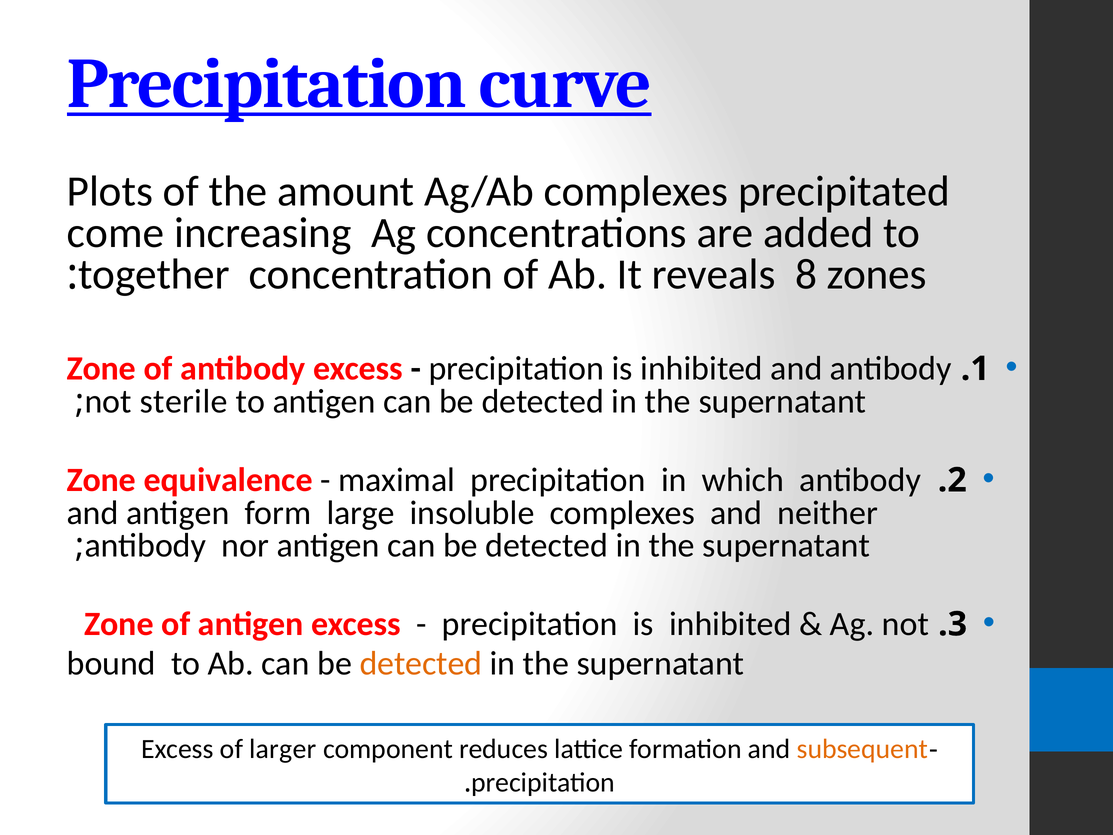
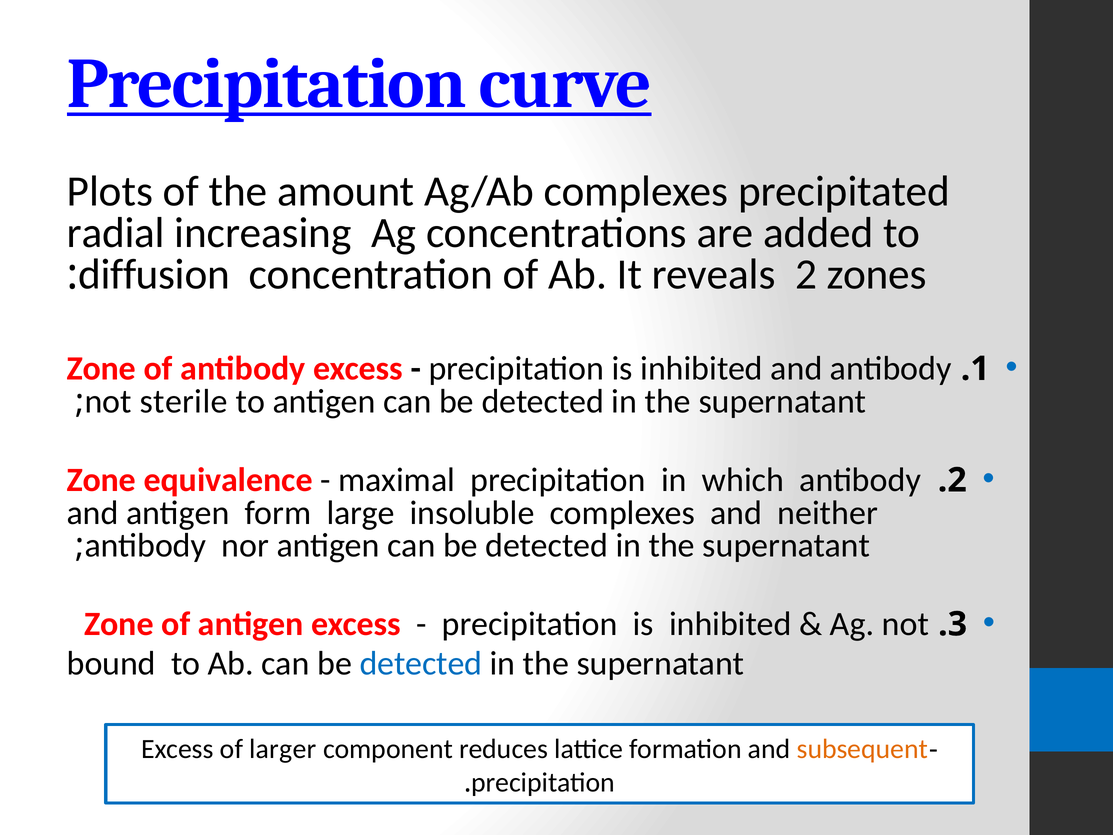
come: come -> radial (116, 233)
together: together -> diffusion (154, 274)
reveals 8: 8 -> 2 (806, 274)
detected colour: orange -> blue (421, 663)
